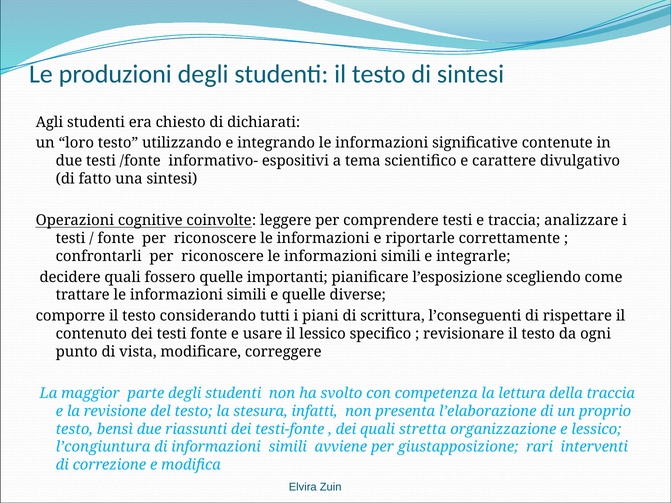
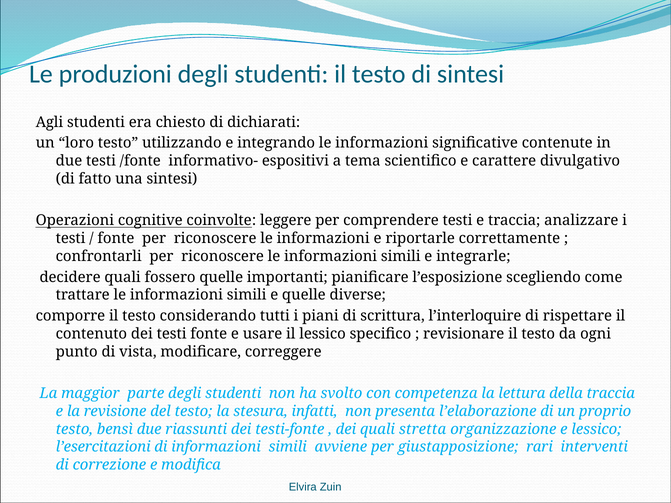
l’conseguenti: l’conseguenti -> l’interloquire (475, 316)
l’congiuntura: l’congiuntura -> l’esercitazioni (103, 447)
